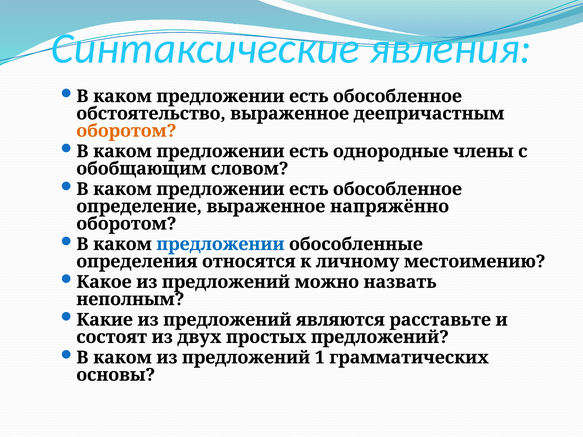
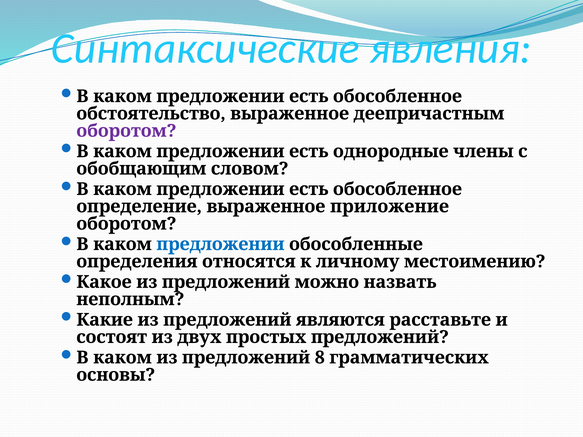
оборотом colour: orange -> purple (126, 131)
напряжённо: напряжённо -> приложение (390, 207)
1: 1 -> 8 (320, 358)
